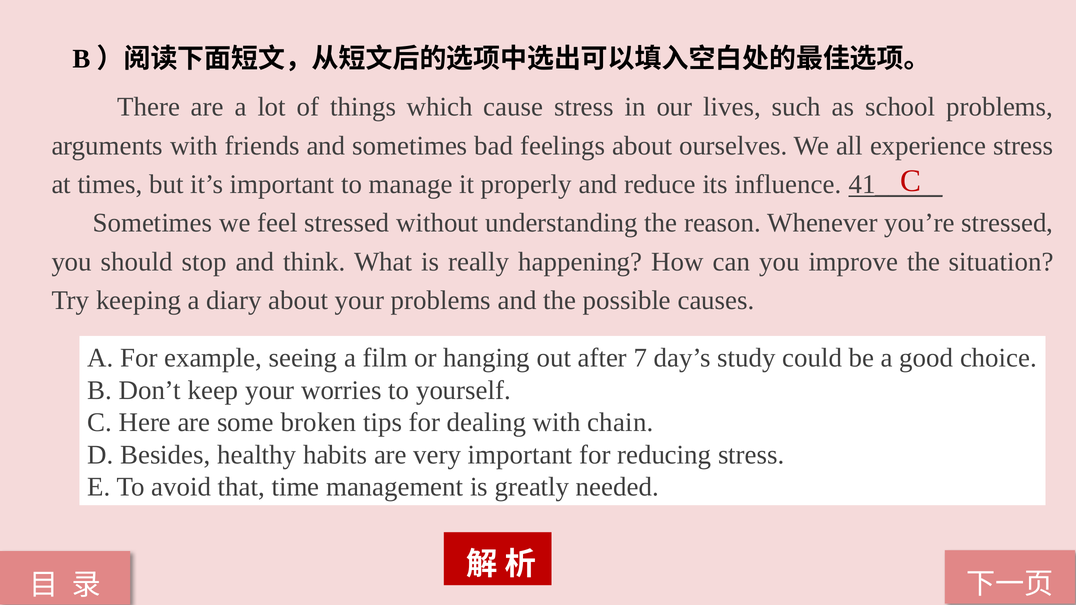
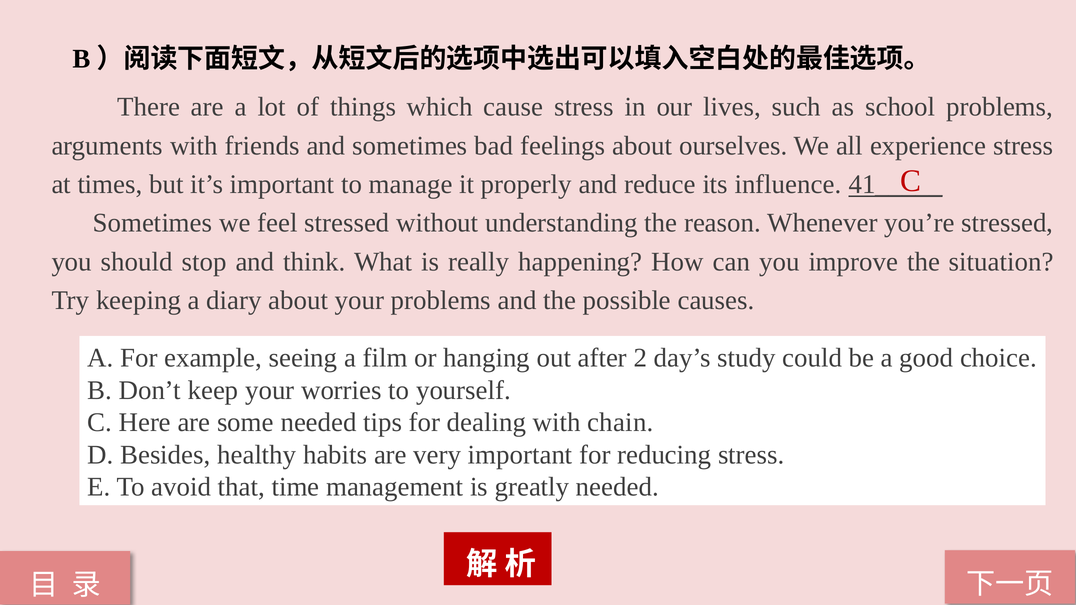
7: 7 -> 2 (640, 358)
some broken: broken -> needed (319, 423)
